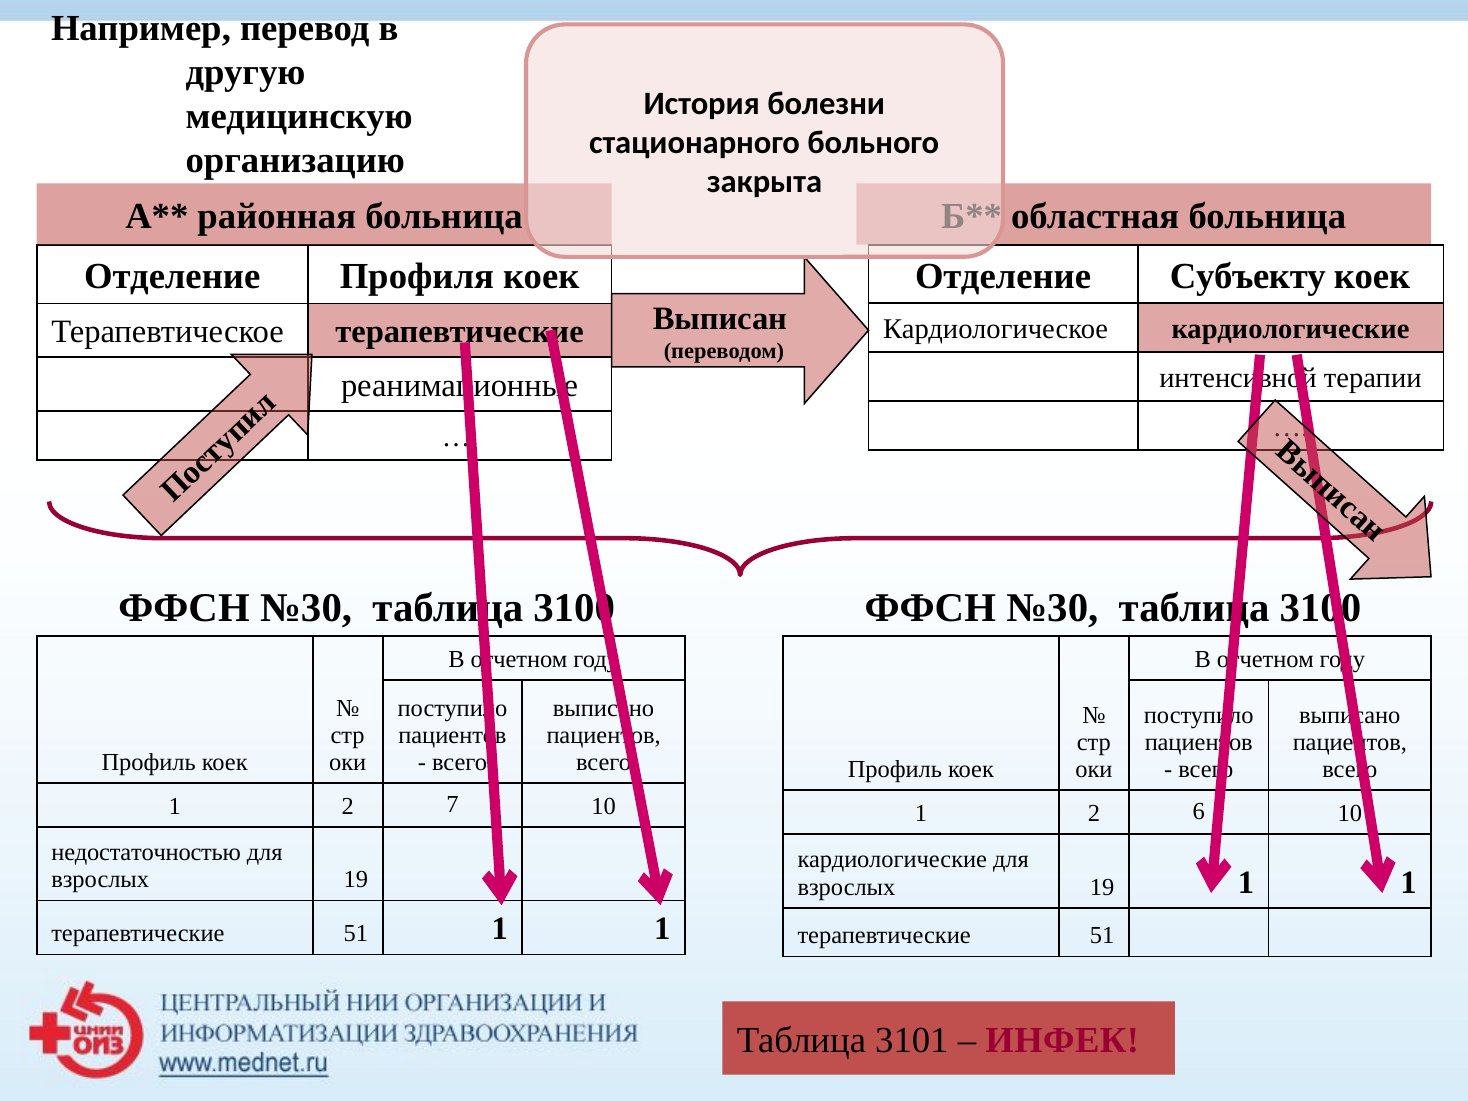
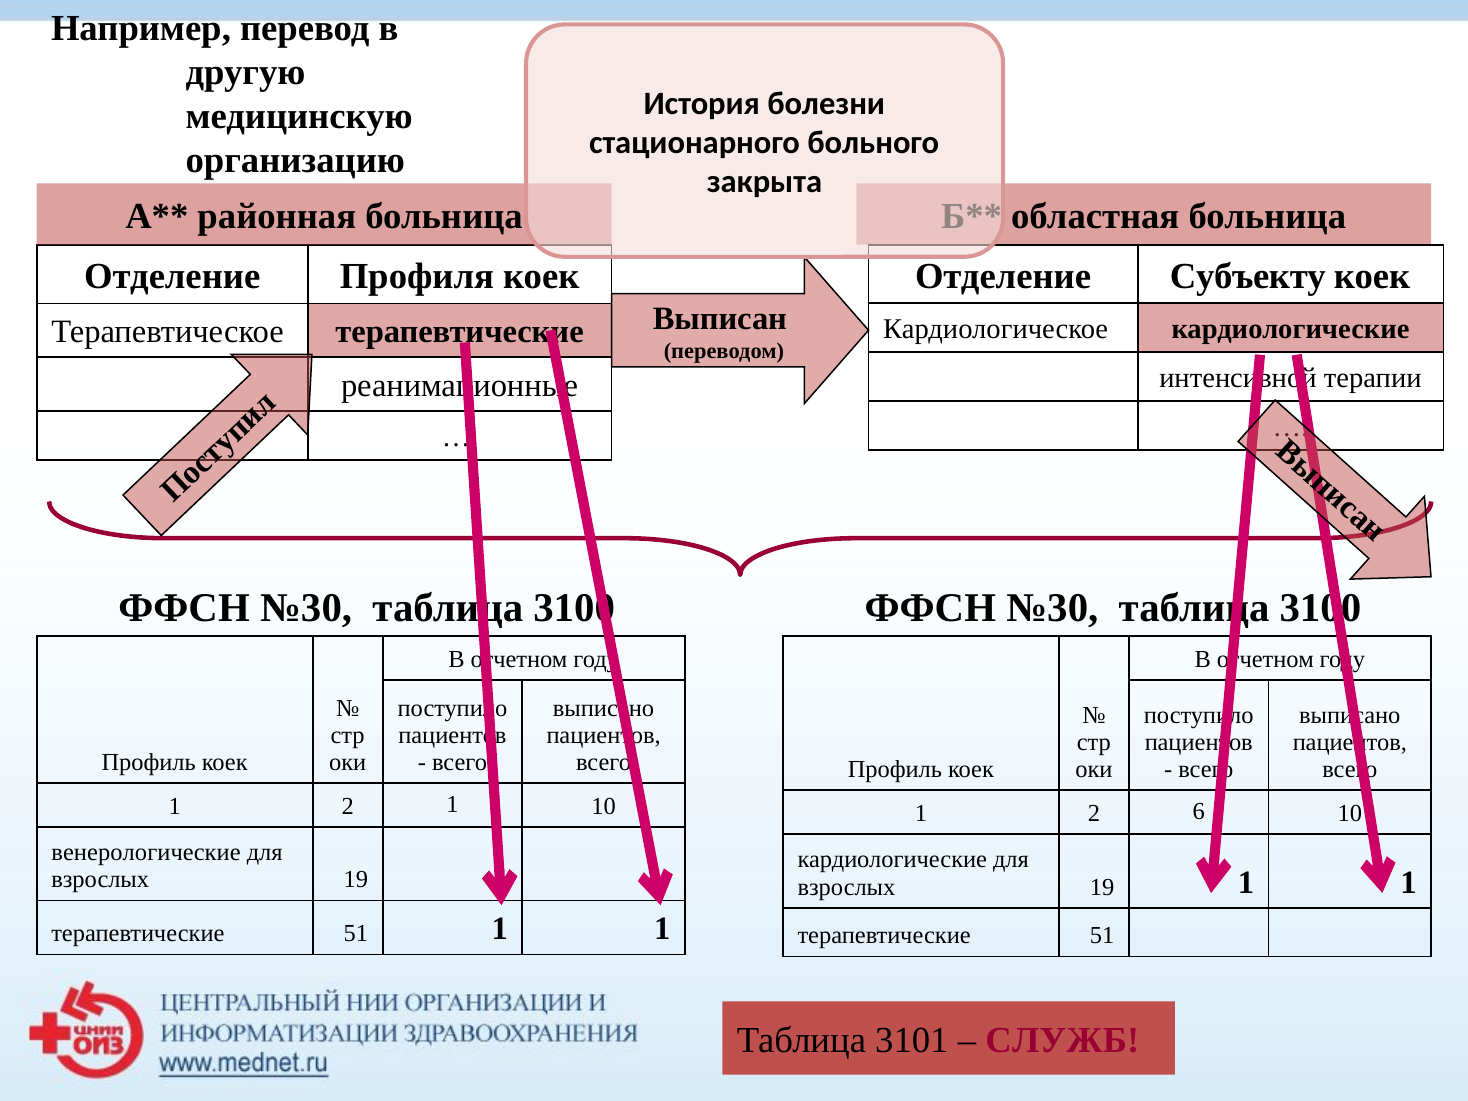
2 7: 7 -> 1 (453, 804)
недостаточностью: недостаточностью -> венерологические (146, 853)
ИНФЕК: ИНФЕК -> СЛУЖБ (1062, 1041)
